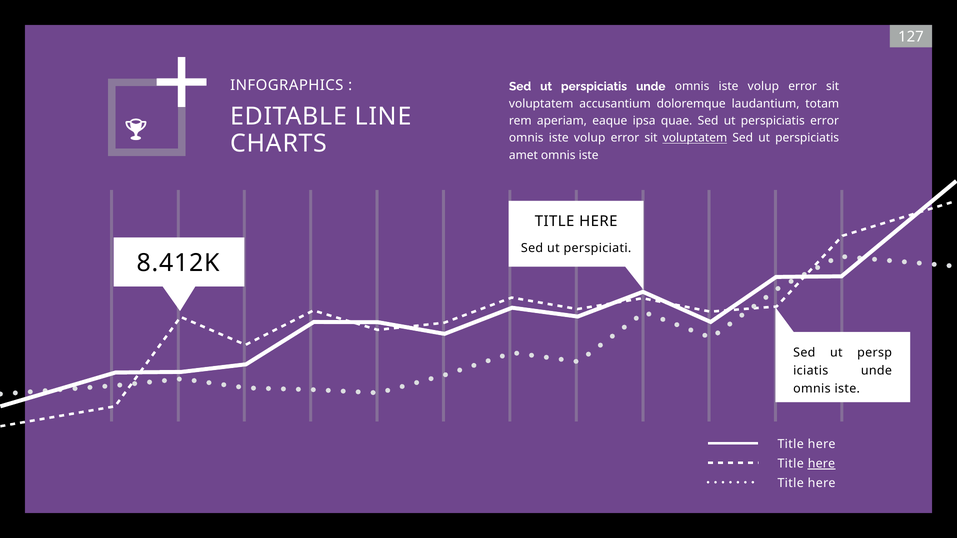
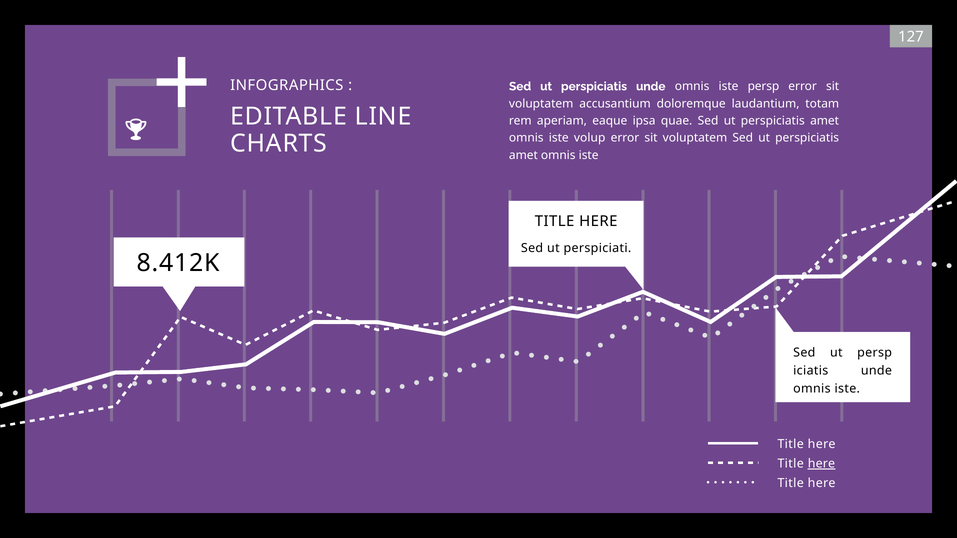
unde omnis iste volup: volup -> persp (763, 86)
error: error -> amet (825, 121)
voluptatem underline: present -> none (695, 138)
